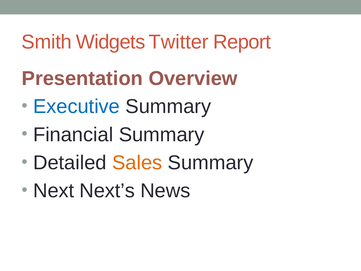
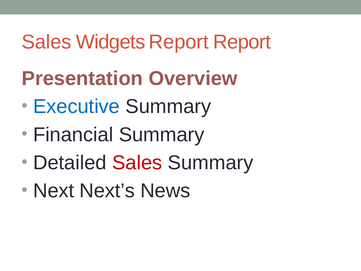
Smith: Smith -> Sales (47, 42)
Widgets Twitter: Twitter -> Report (179, 42)
Sales colour: orange -> red (137, 163)
